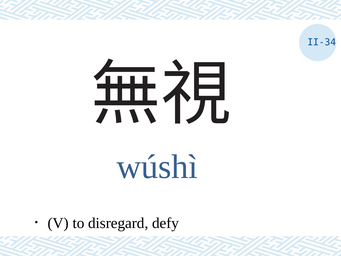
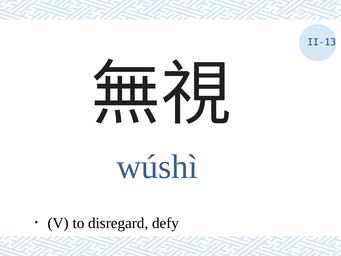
II-34: II-34 -> II-13 (322, 42)
